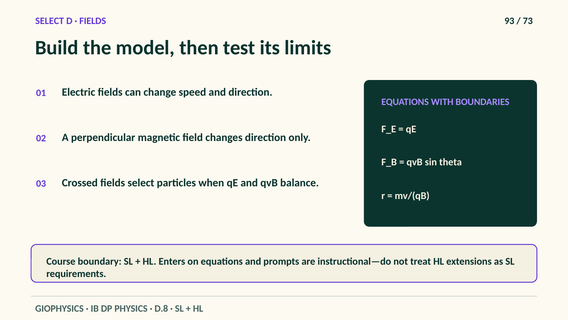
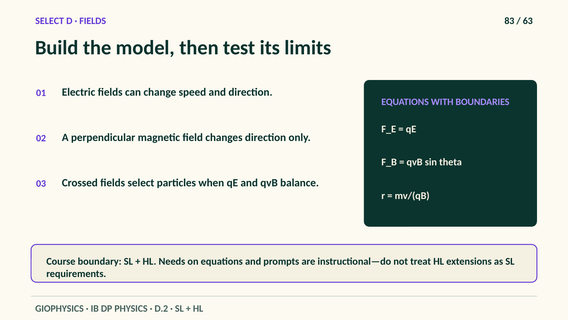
93: 93 -> 83 (509, 21)
73: 73 -> 63 (528, 21)
Enters: Enters -> Needs (172, 261)
D.8: D.8 -> D.2 (161, 308)
